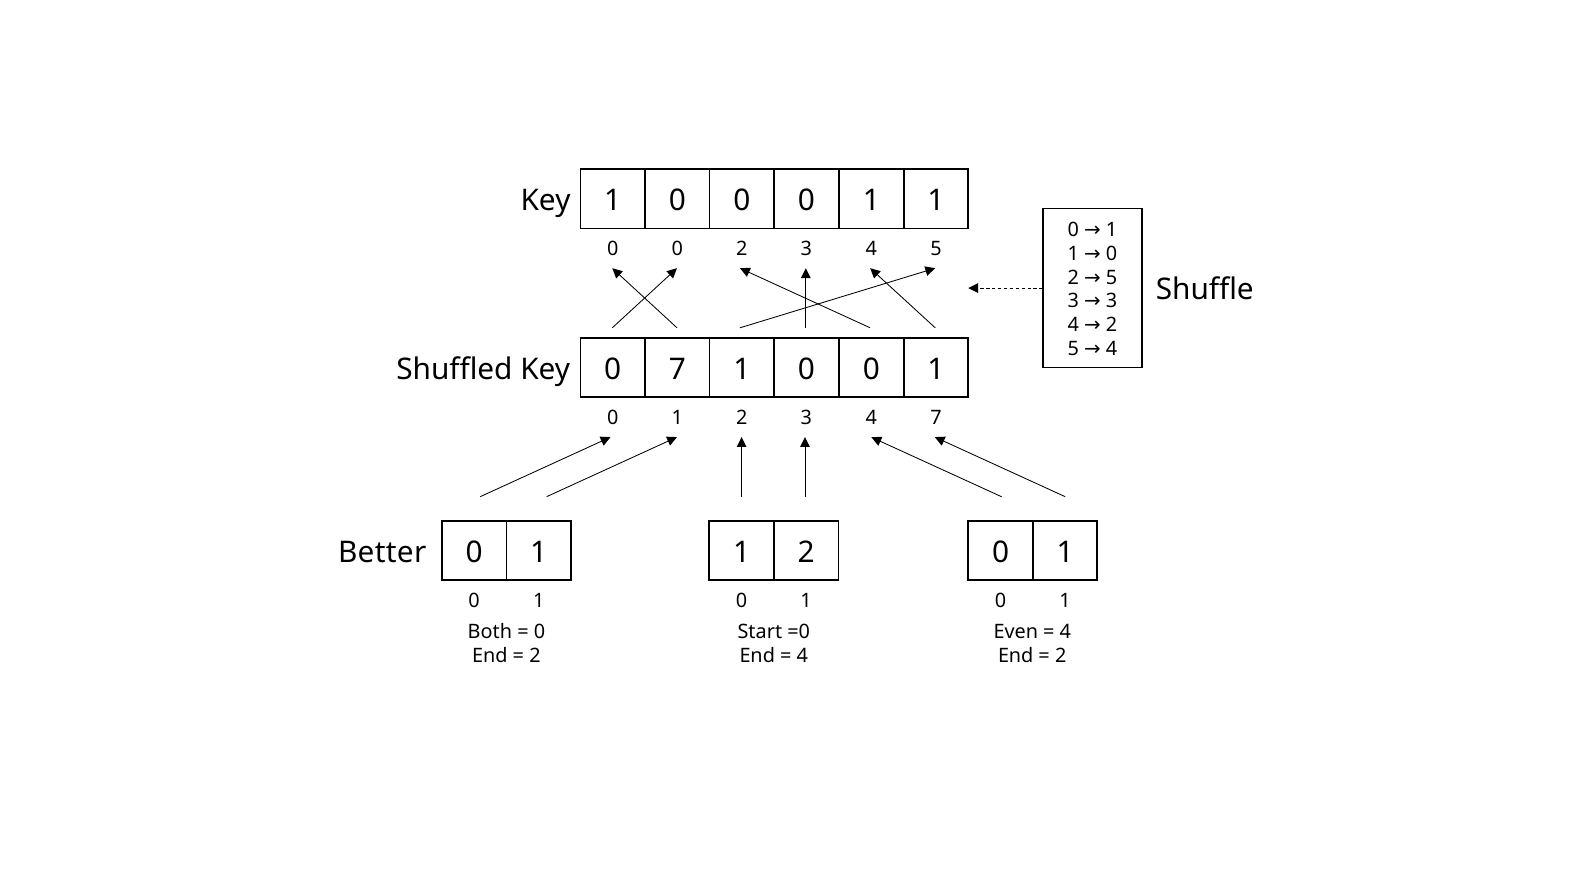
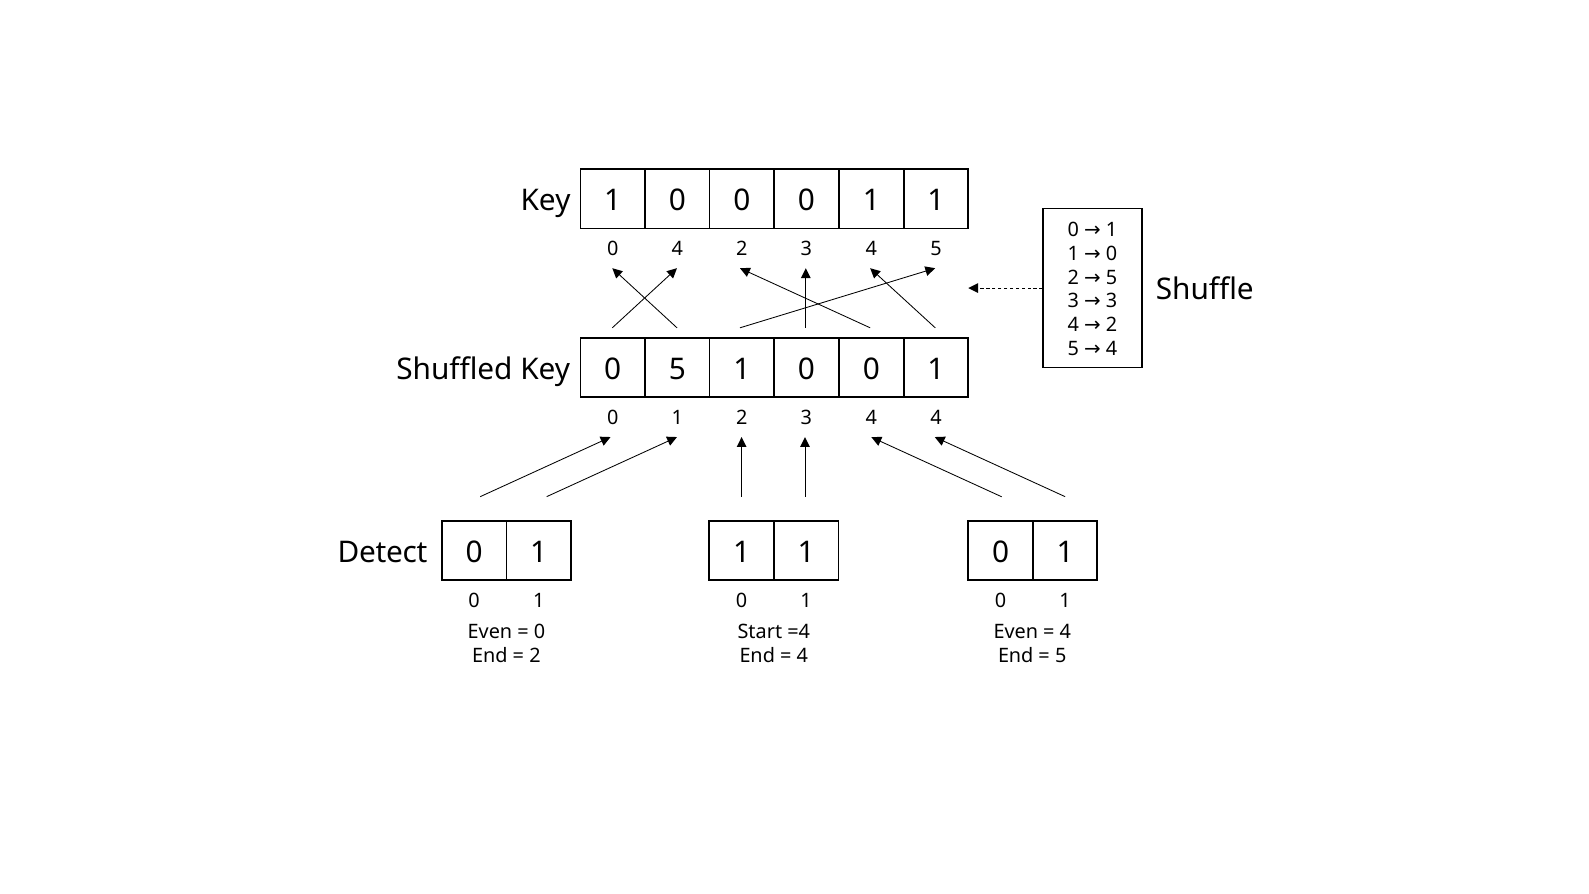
0: 0 -> 4 (677, 249)
0 7: 7 -> 5 (677, 370)
4 7: 7 -> 4 (936, 418)
Better: Better -> Detect (382, 552)
2: 2 -> 1 (806, 552)
Both: Both -> Even (490, 632)
=0: =0 -> =4 (799, 632)
2: 2 -> 5 (1061, 656)
